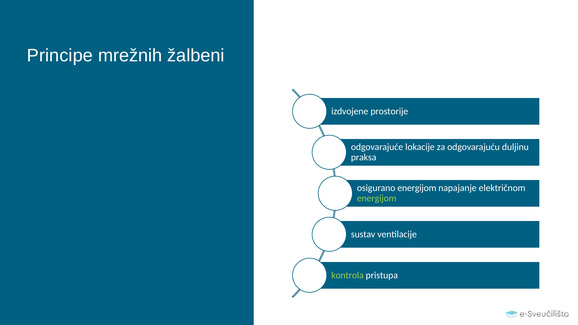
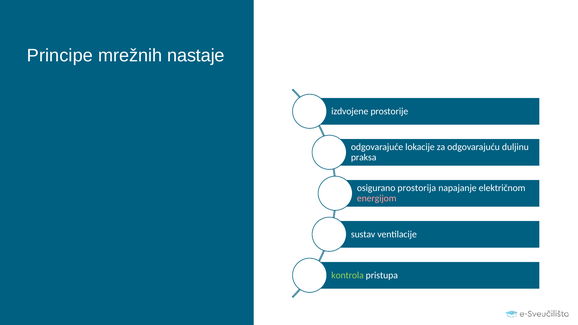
žalbeni: žalbeni -> nastaje (196, 56)
osigurano energijom: energijom -> prostorija (417, 188)
energijom colour: light green -> pink (377, 198)
